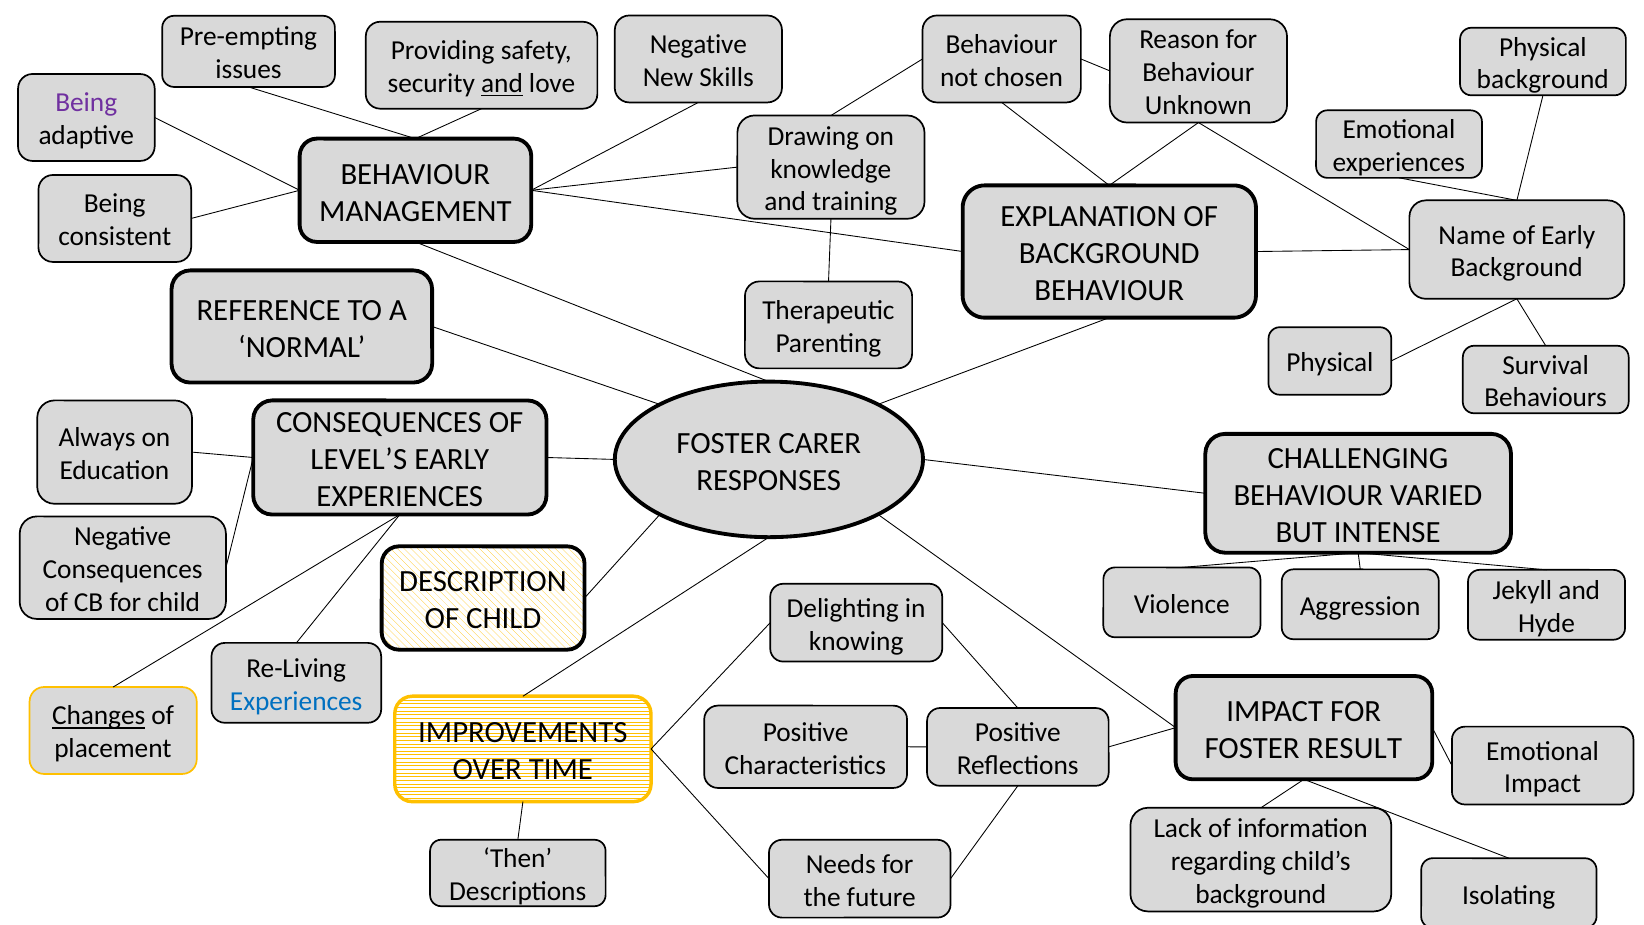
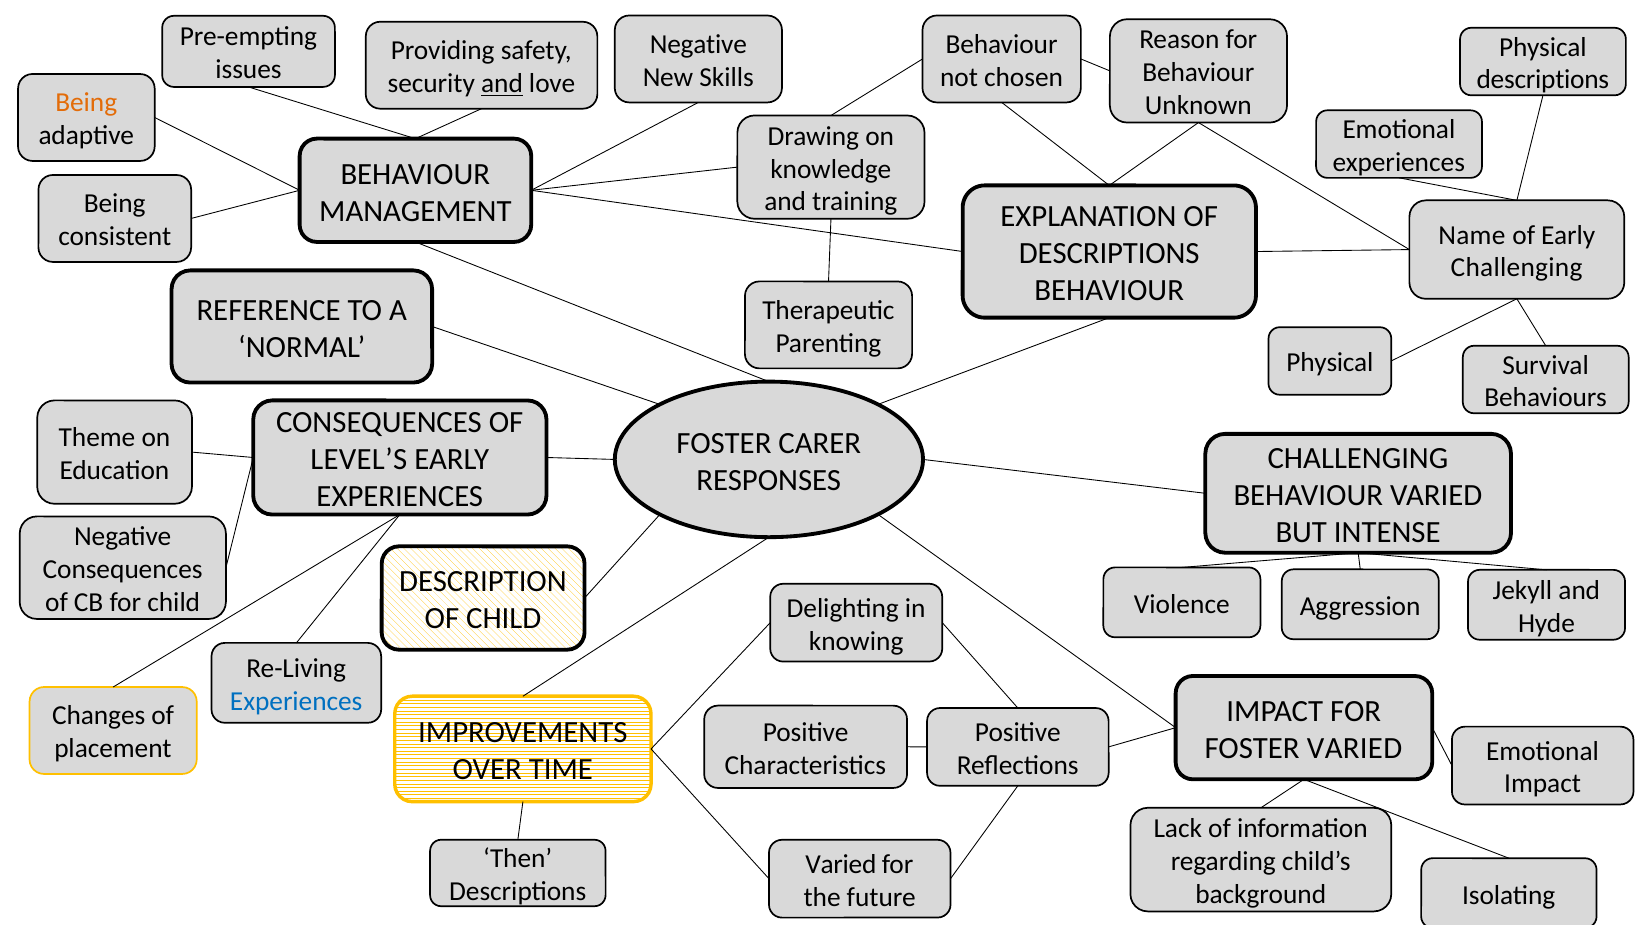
background: background -> descriptions (1543, 80)
Being colour: purple -> orange (86, 103)
BACKGROUND: BACKGROUND -> DESCRIPTIONS (1109, 254)
Background: Background -> Challenging (1517, 268)
Always: Always -> Theme (97, 437)
Changes underline: present -> none (99, 716)
FOSTER RESULT: RESULT -> VARIED (1355, 748)
Needs: Needs -> Varied (841, 864)
